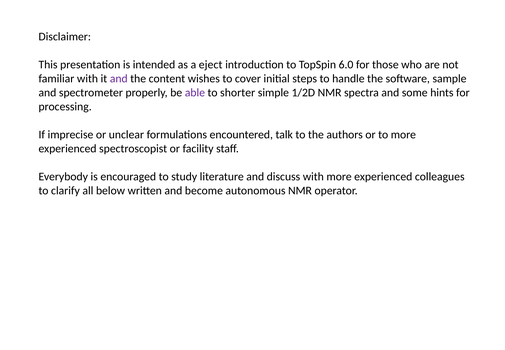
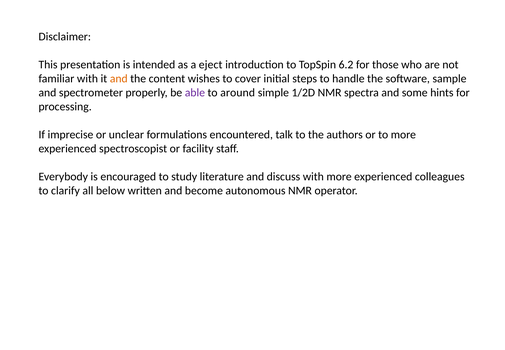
6.0: 6.0 -> 6.2 (346, 64)
and colour: purple -> orange (119, 78)
shorter: shorter -> around (238, 92)
